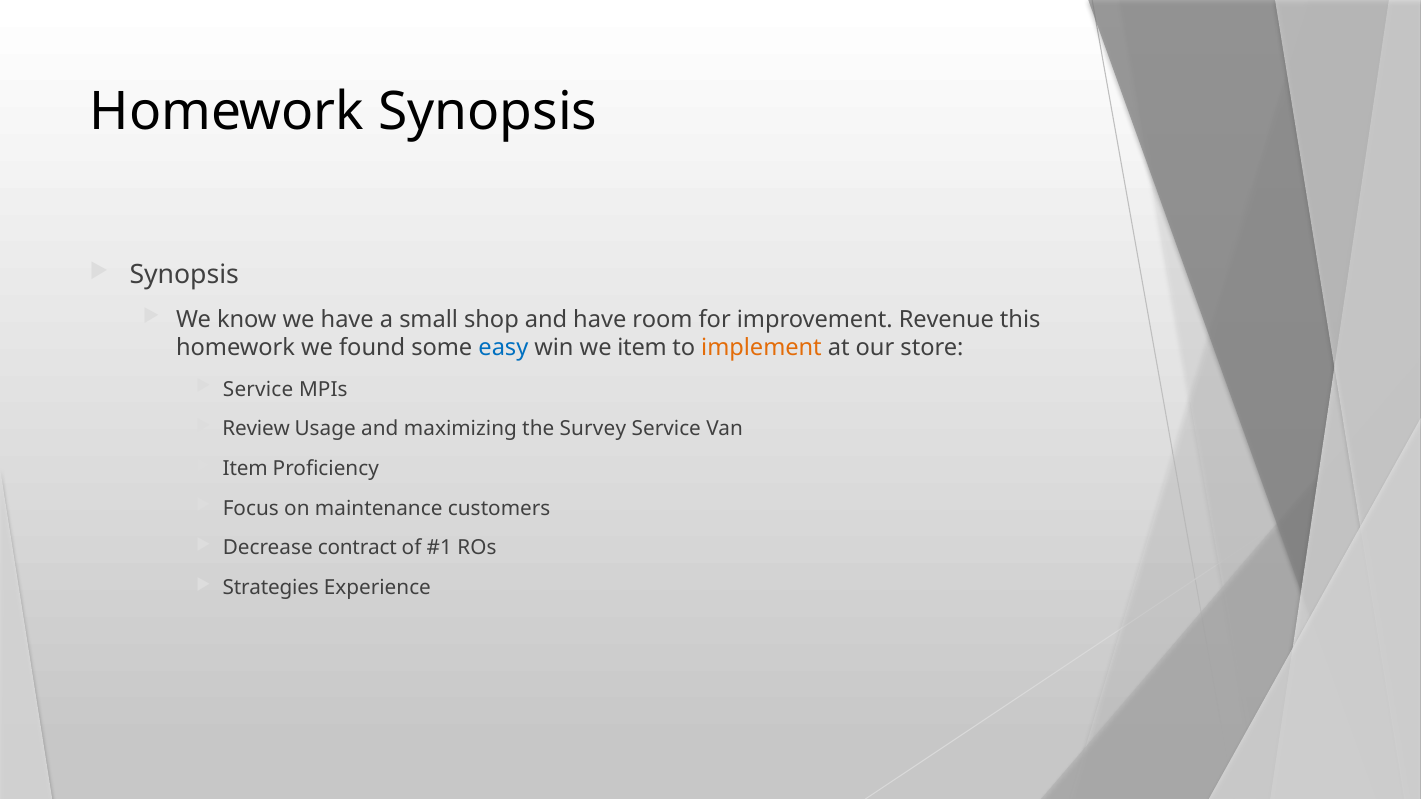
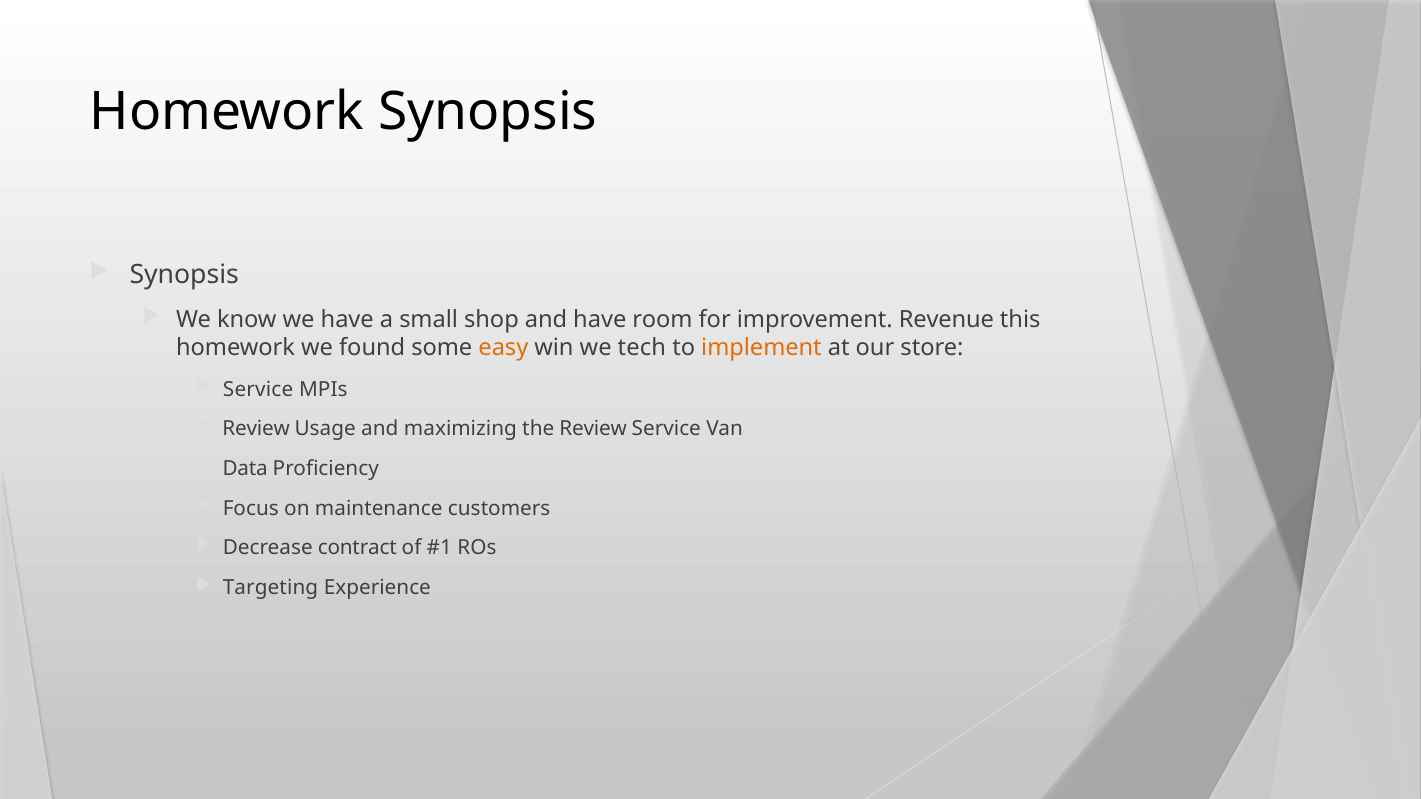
easy colour: blue -> orange (503, 348)
we item: item -> tech (642, 348)
the Survey: Survey -> Review (593, 429)
Item: Item -> Data (245, 469)
Strategies: Strategies -> Targeting (271, 588)
